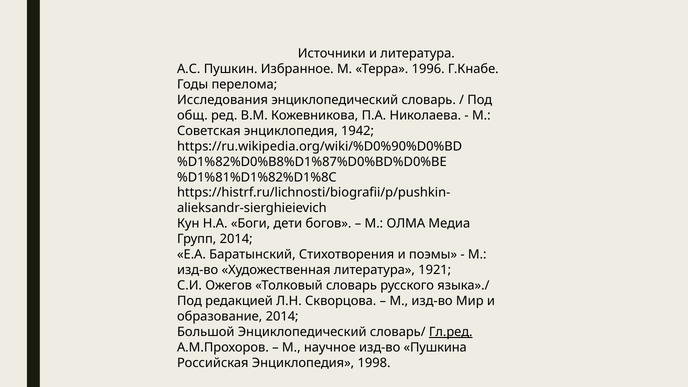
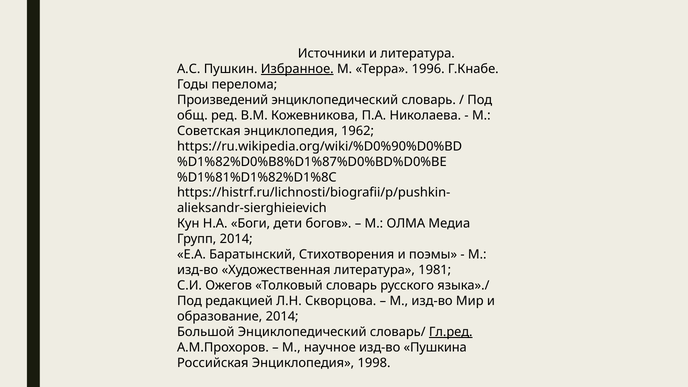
Избранное underline: none -> present (297, 69)
Исследования: Исследования -> Произведений (223, 100)
1942: 1942 -> 1962 (358, 131)
1921: 1921 -> 1981 (435, 270)
